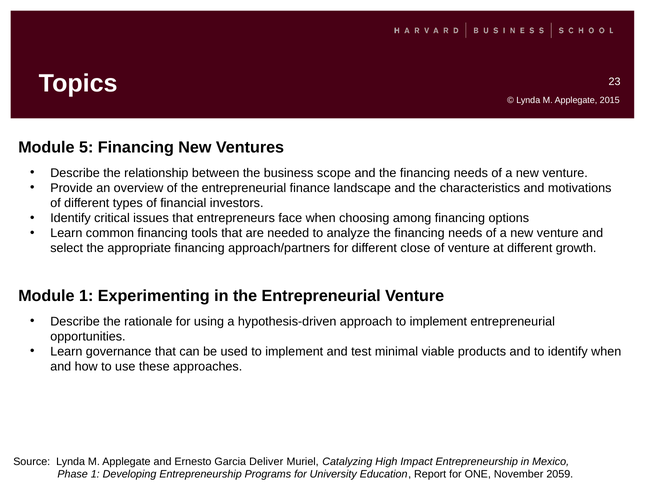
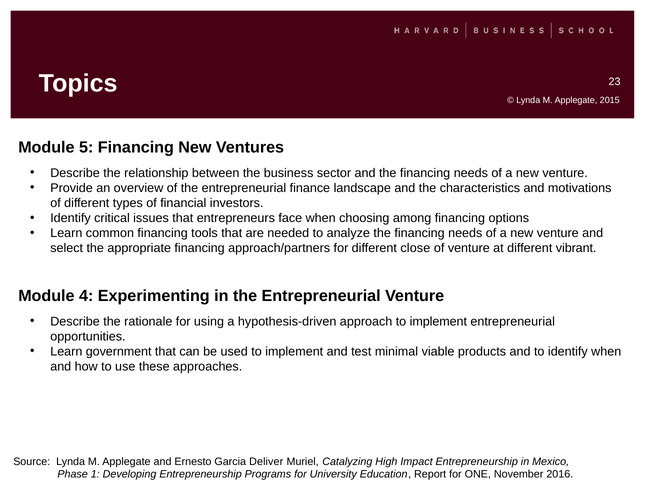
scope: scope -> sector (334, 173)
growth: growth -> vibrant (576, 248)
Module 1: 1 -> 4 (86, 296)
governance: governance -> government (119, 351)
2059: 2059 -> 2016 (560, 474)
